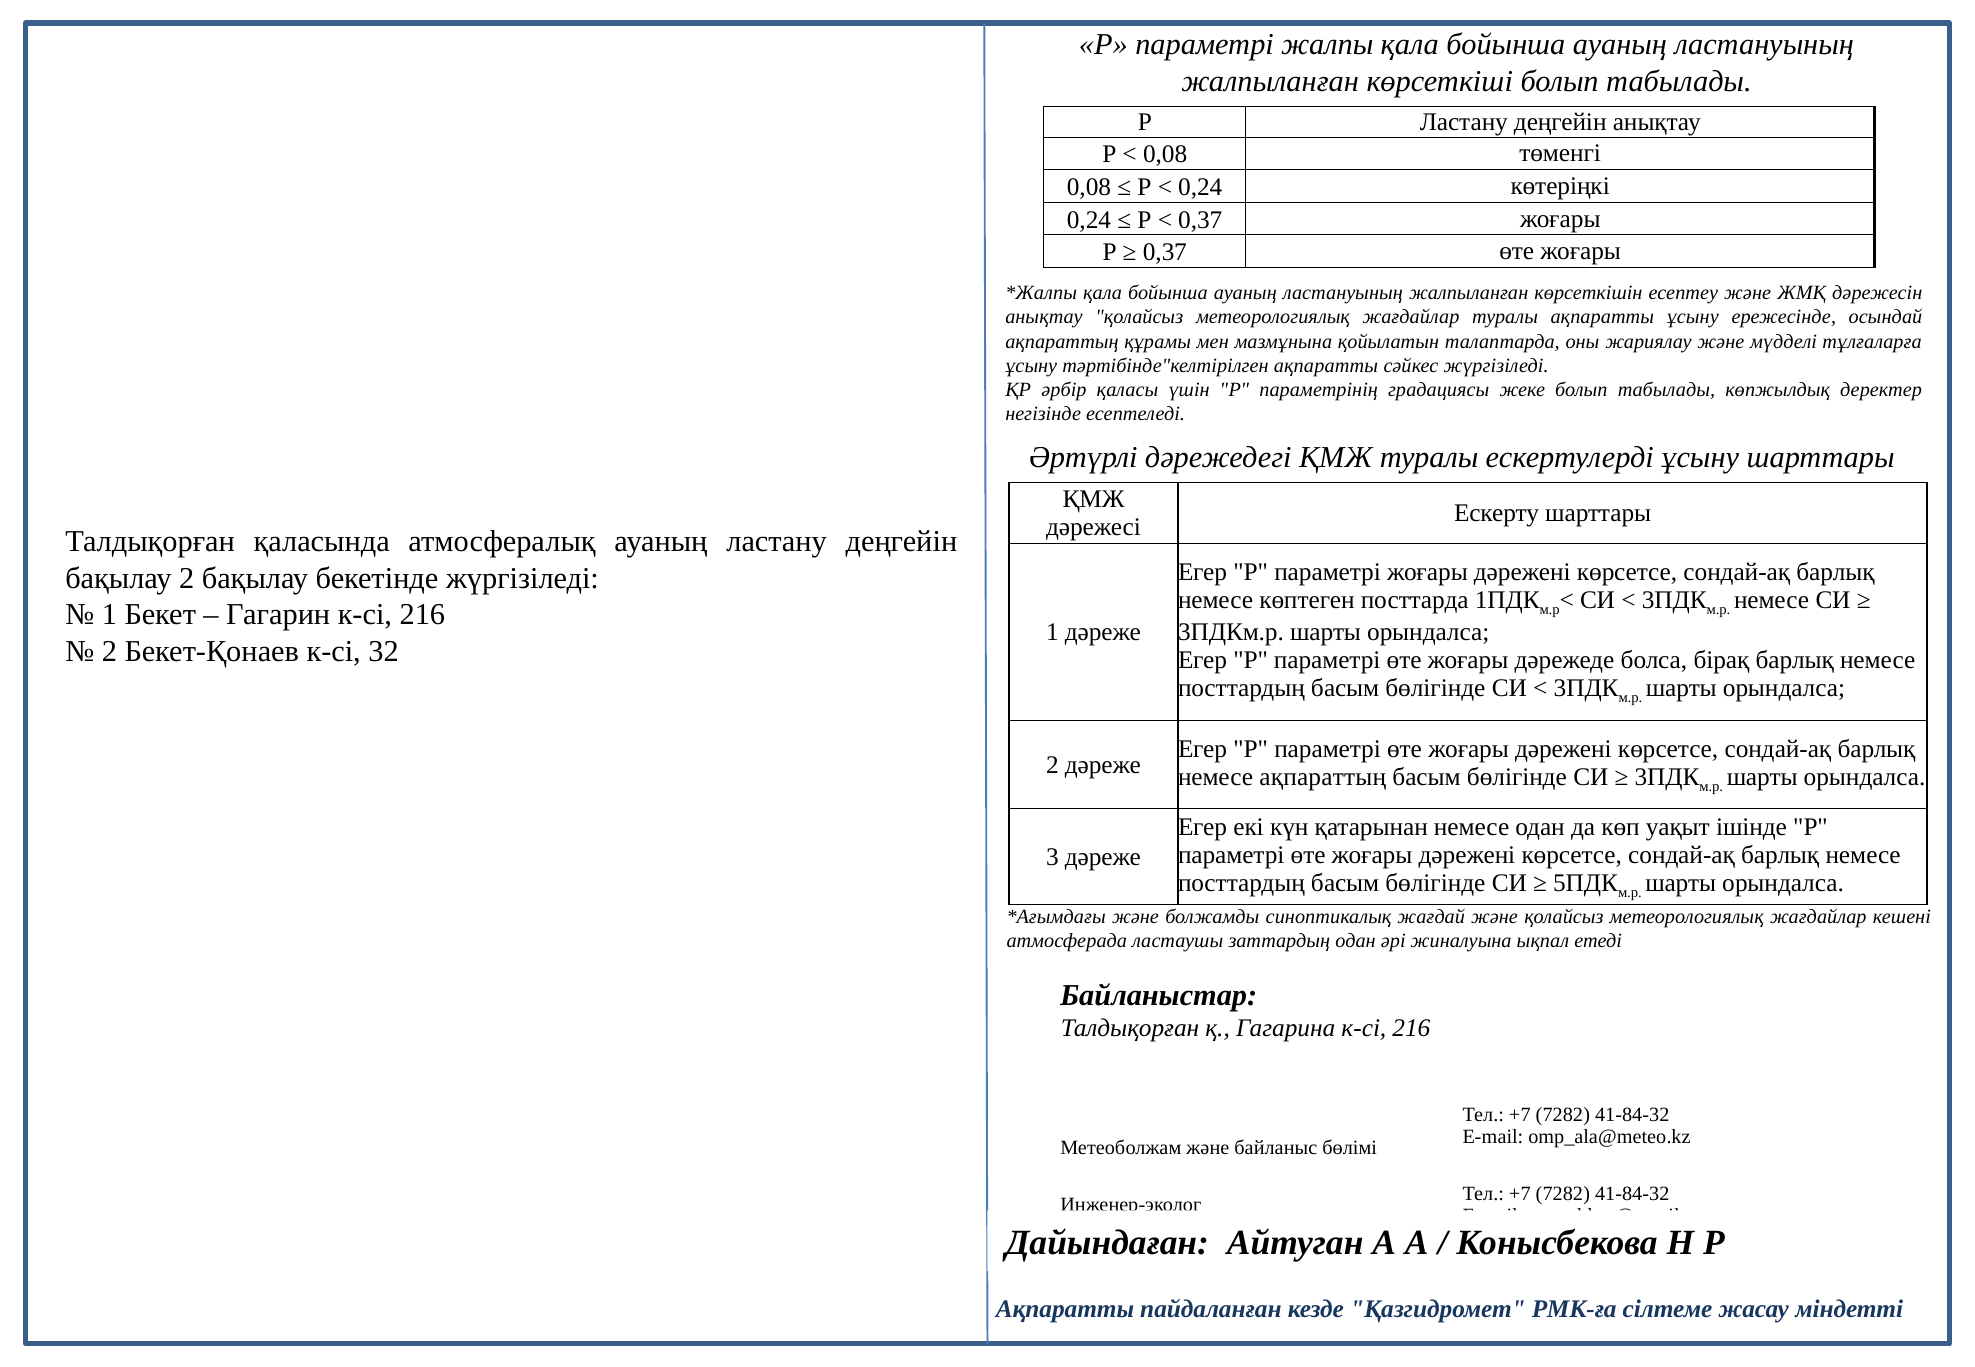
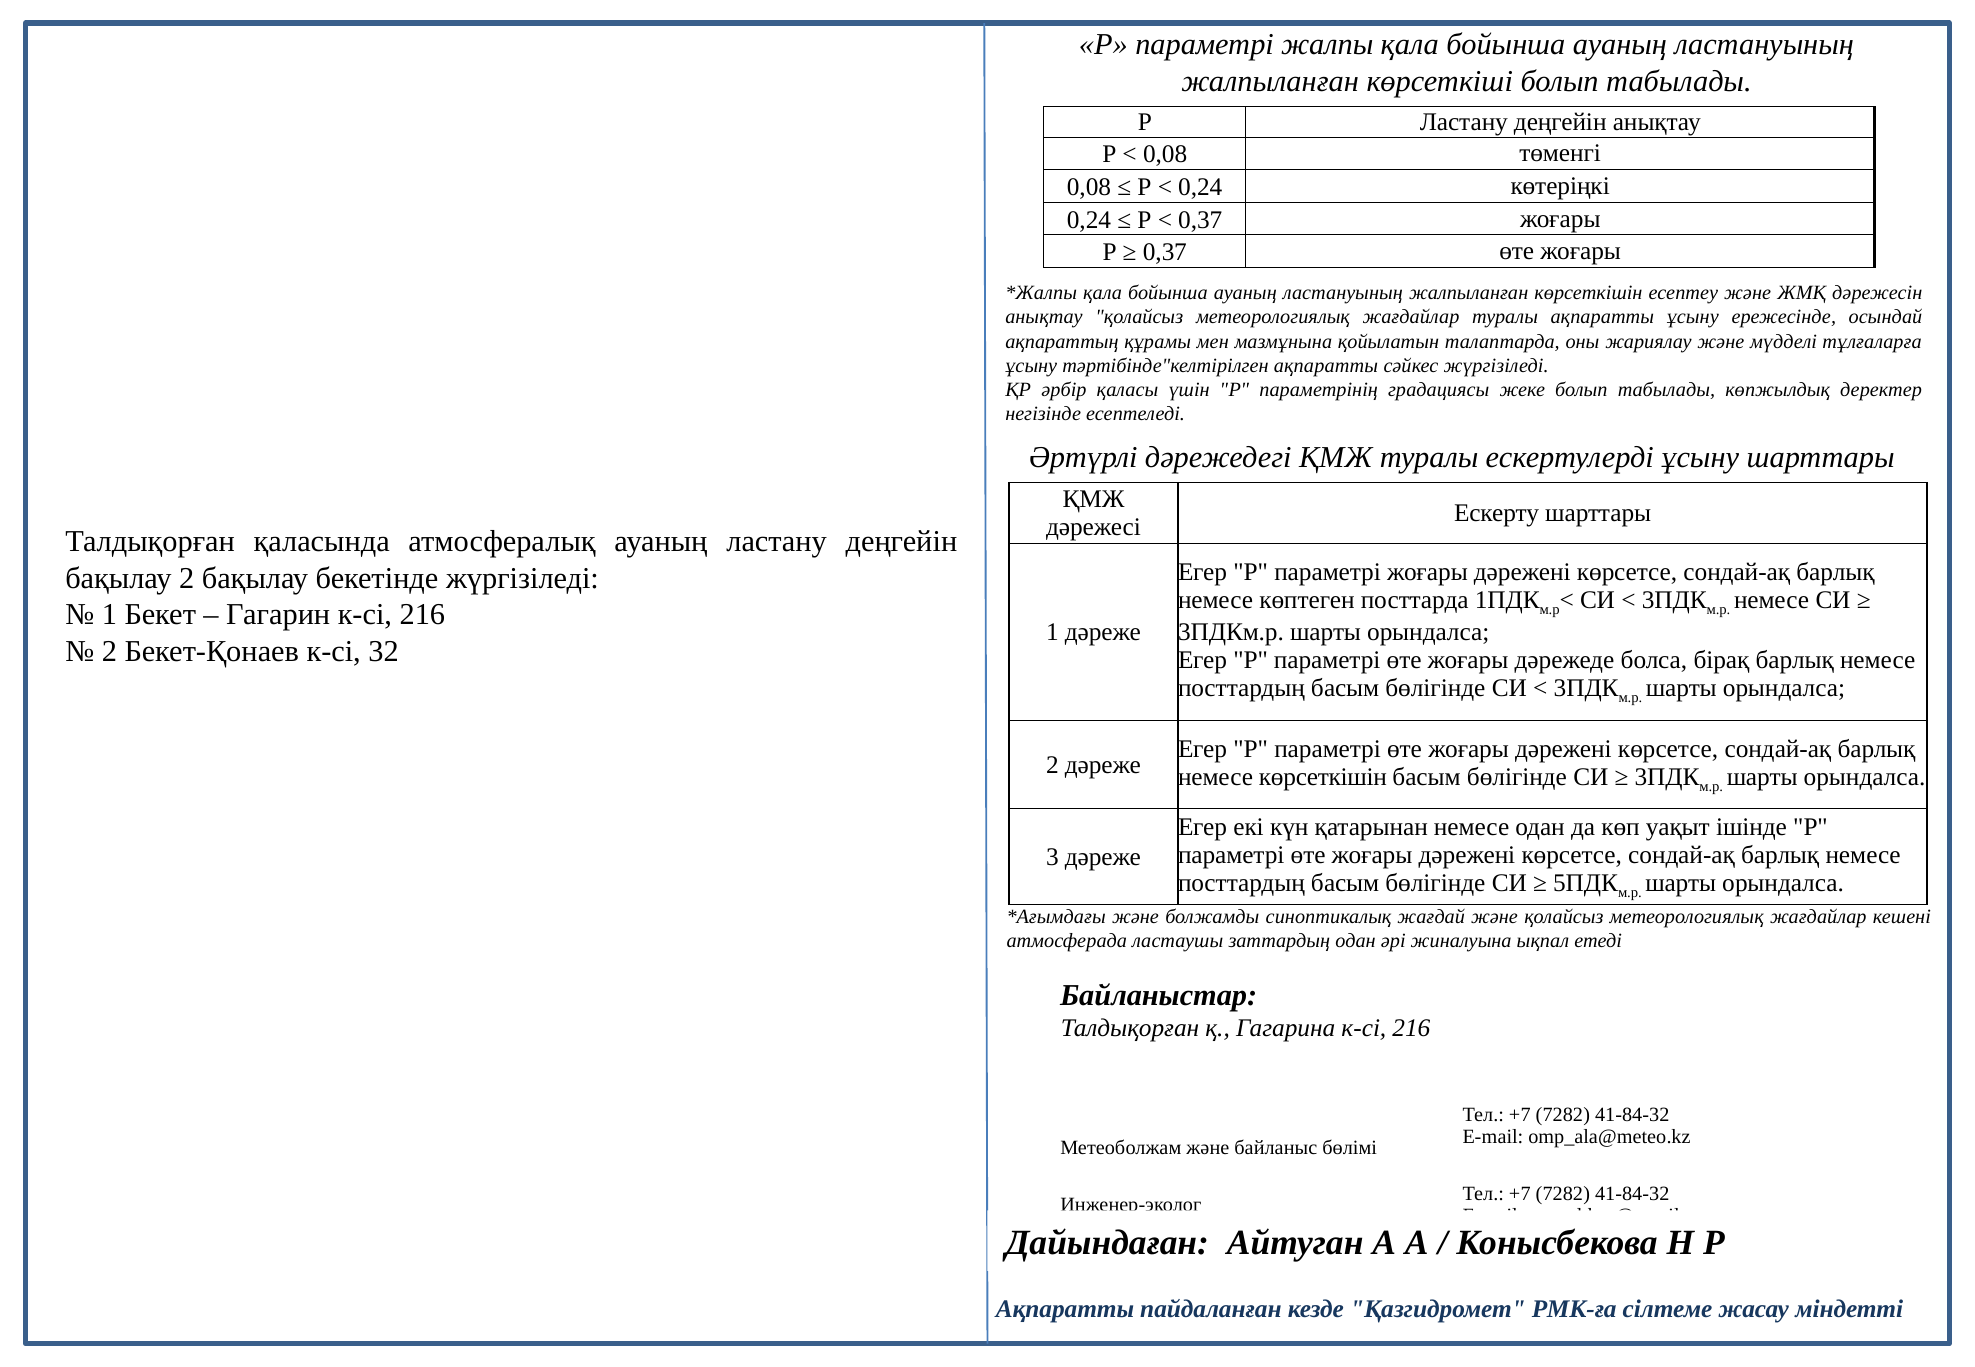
немесе ақпараттың: ақпараттың -> көрсеткішін (1323, 777)
